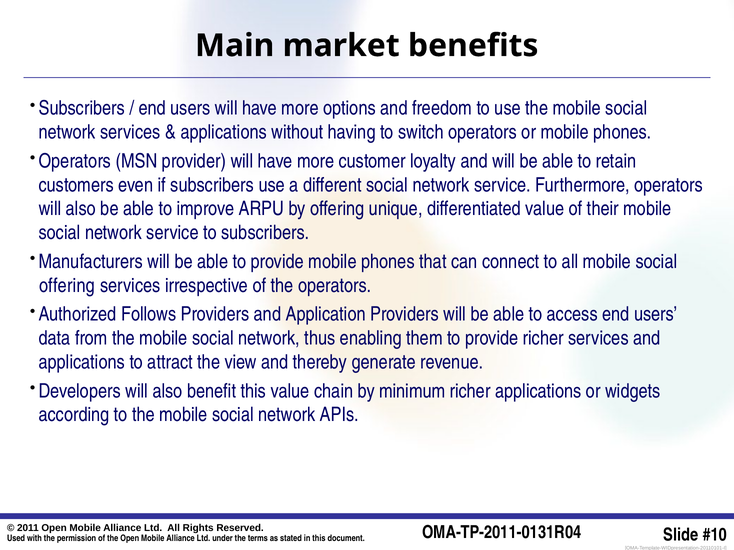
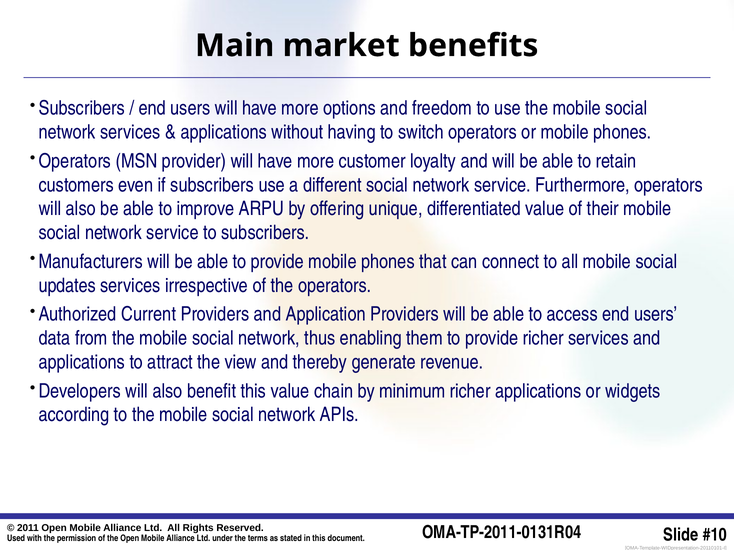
offering: offering -> updates (67, 286)
Follows: Follows -> Current (149, 315)
